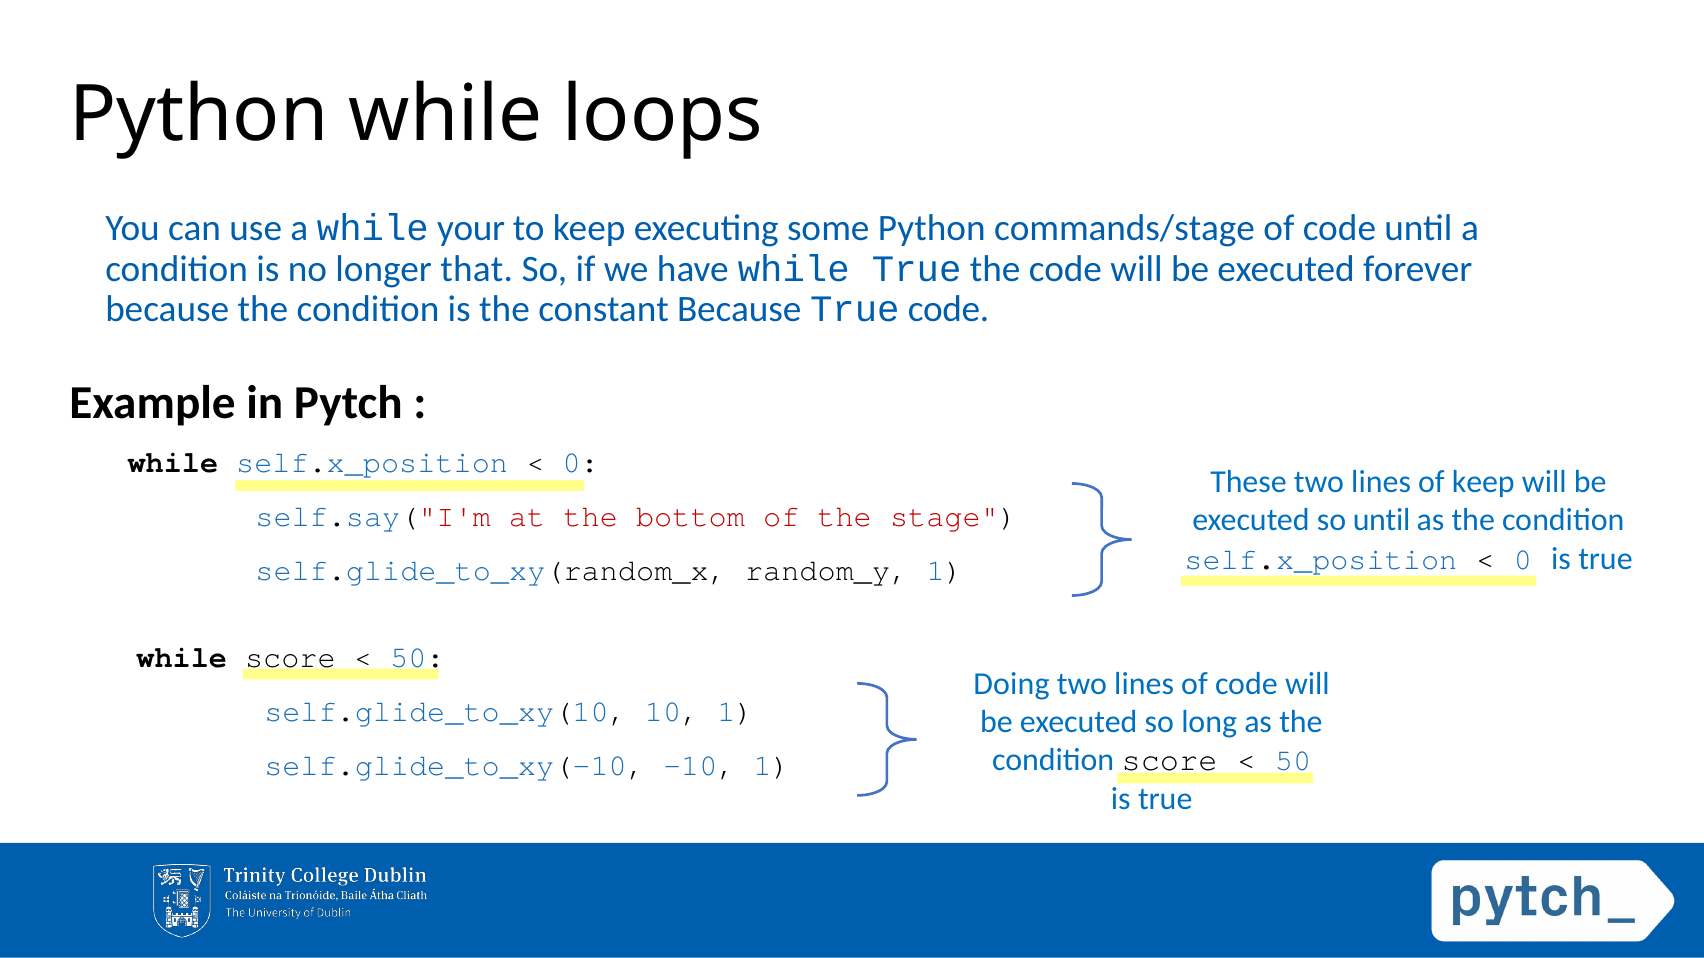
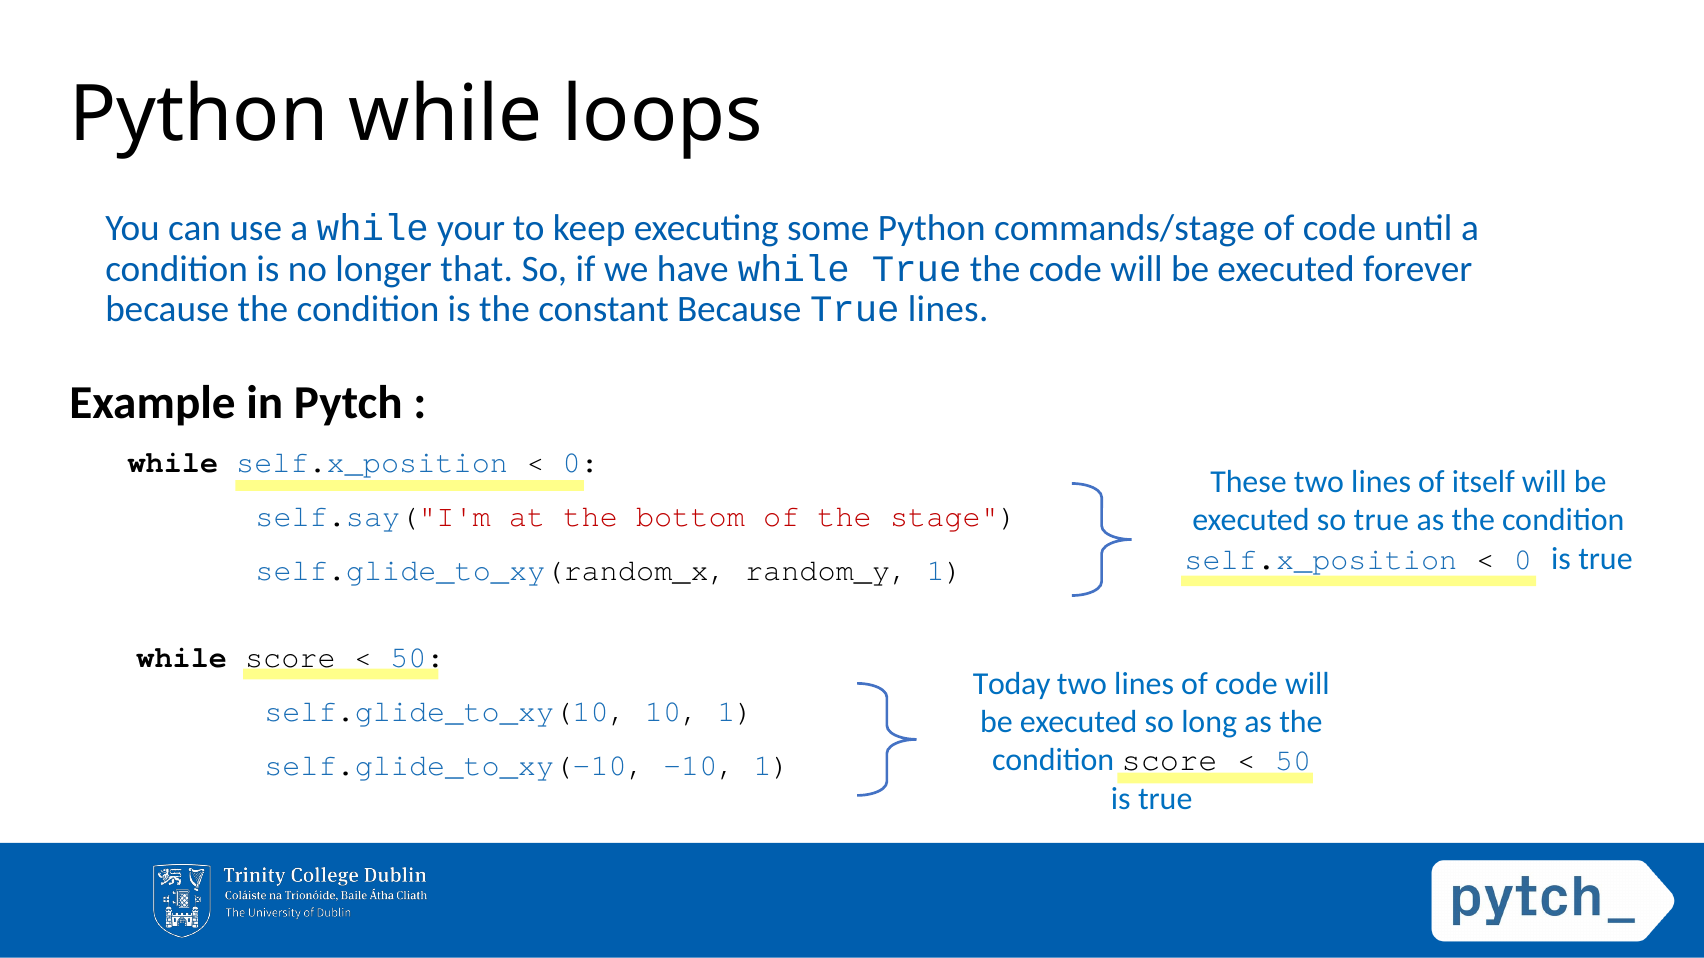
True code: code -> lines (948, 309)
of keep: keep -> itself (1483, 482)
so until: until -> true (1381, 521)
Doing: Doing -> Today (1012, 684)
